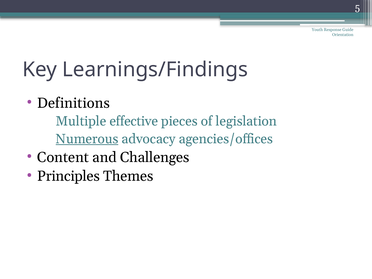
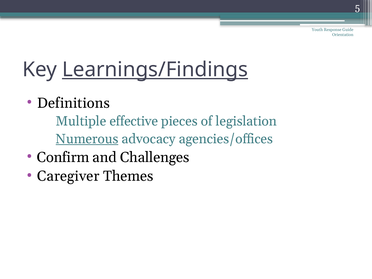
Learnings/Findings underline: none -> present (155, 70)
Content: Content -> Confirm (63, 157)
Principles: Principles -> Caregiver (68, 176)
